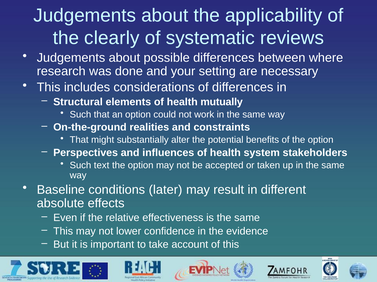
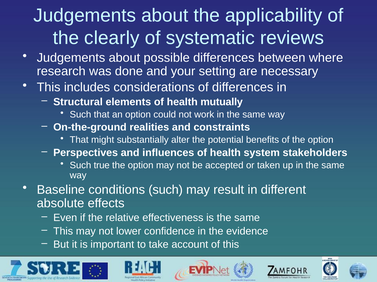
text: text -> true (102, 166)
conditions later: later -> such (166, 190)
